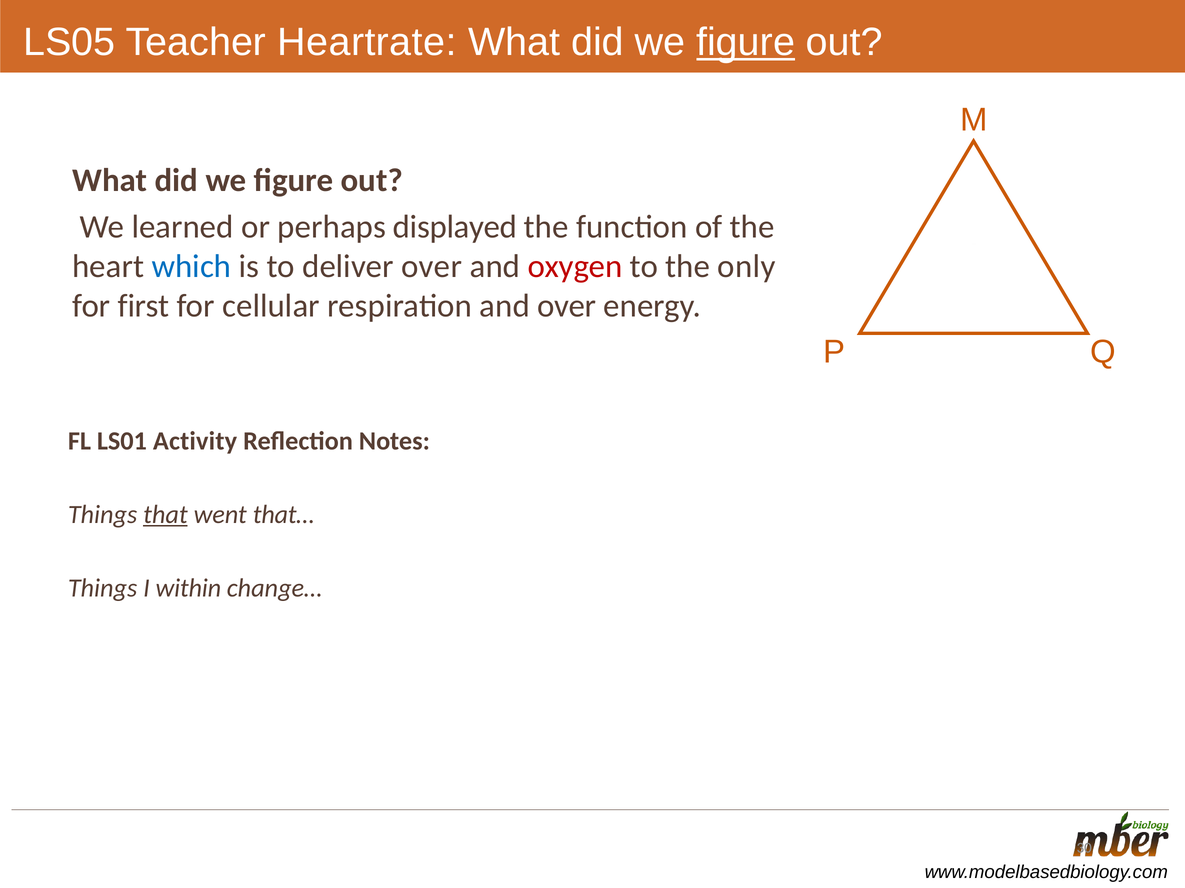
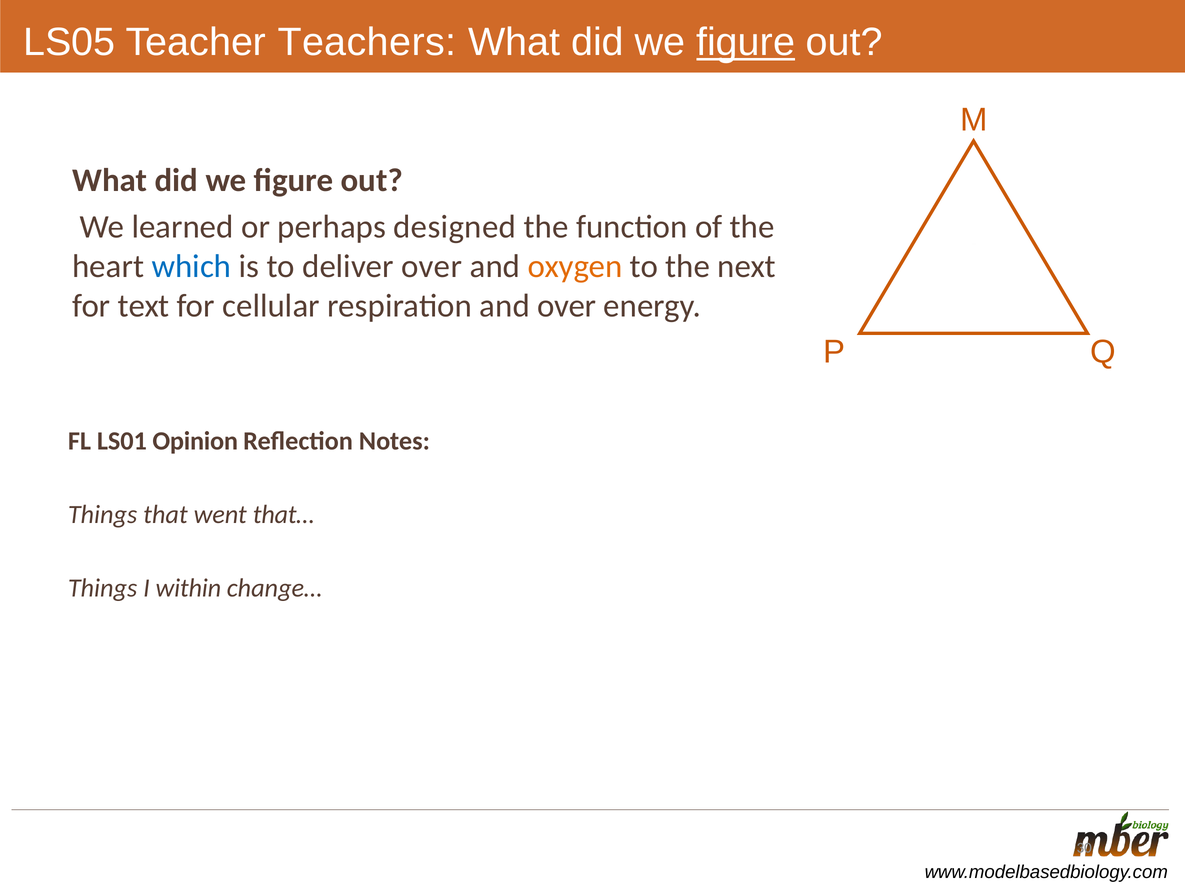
Heartrate: Heartrate -> Teachers (367, 42)
displayed: displayed -> designed (455, 227)
oxygen colour: red -> orange (575, 266)
only: only -> next (747, 266)
first: first -> text (144, 306)
Activity: Activity -> Opinion (195, 441)
that underline: present -> none (165, 515)
